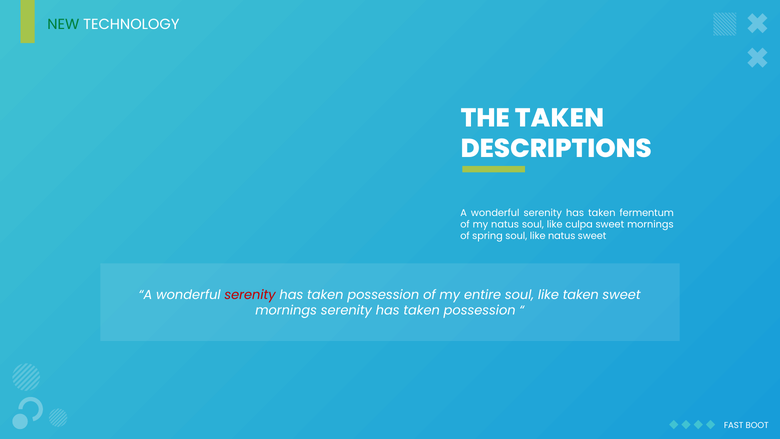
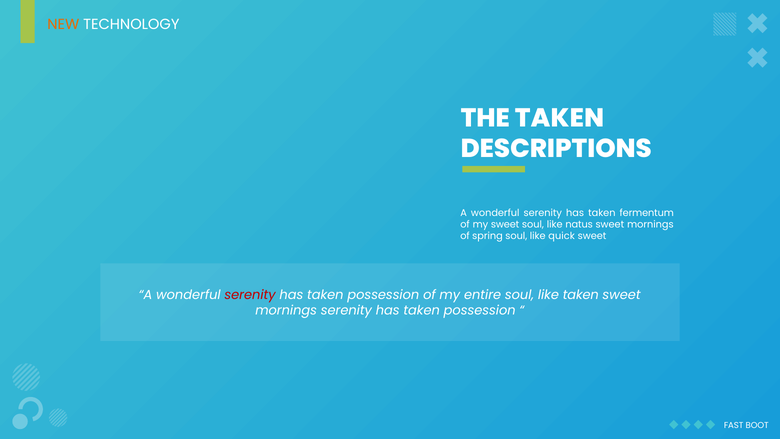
NEW colour: green -> orange (63, 24)
my natus: natus -> sweet (505, 224)
culpa: culpa -> natus (579, 224)
like natus: natus -> quick (562, 236)
